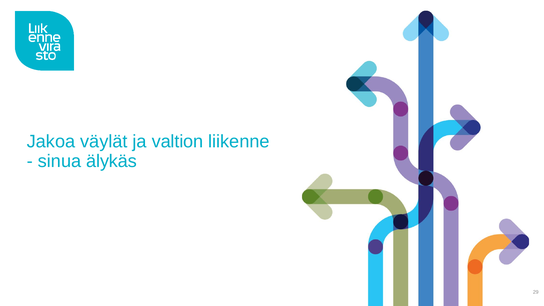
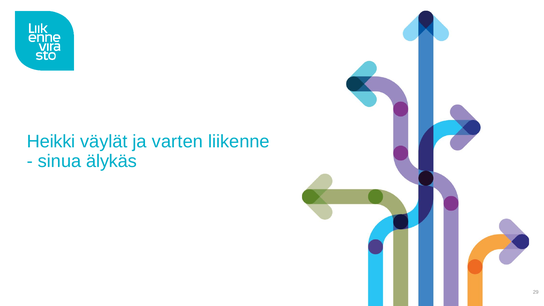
Jakoa: Jakoa -> Heikki (51, 141)
valtion: valtion -> varten (177, 141)
